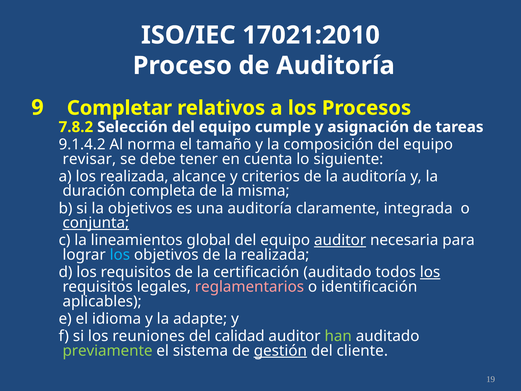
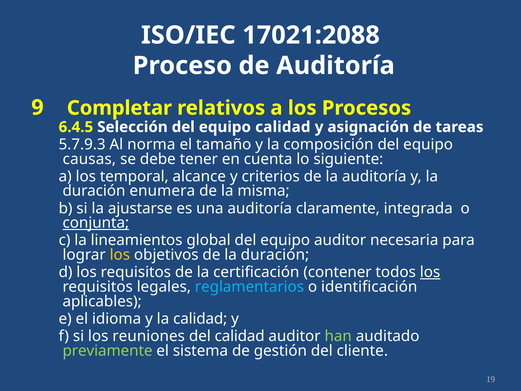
17021:2010: 17021:2010 -> 17021:2088 (311, 35)
7.8.2: 7.8.2 -> 6.4.5 (76, 127)
equipo cumple: cumple -> calidad (283, 127)
9.1.4.2: 9.1.4.2 -> 5.7.9.3 (82, 144)
revisar: revisar -> causas (89, 159)
los realizada: realizada -> temporal (134, 176)
completa: completa -> enumera (162, 191)
la objetivos: objetivos -> ajustarse (140, 208)
auditor underline: present -> none (340, 240)
los colour: light blue -> yellow (120, 255)
de la realizada: realizada -> duración (275, 255)
certificación auditado: auditado -> contener (337, 272)
reglamentarios colour: pink -> light blue (249, 287)
la adapte: adapte -> calidad (200, 319)
gestión underline: present -> none (280, 351)
